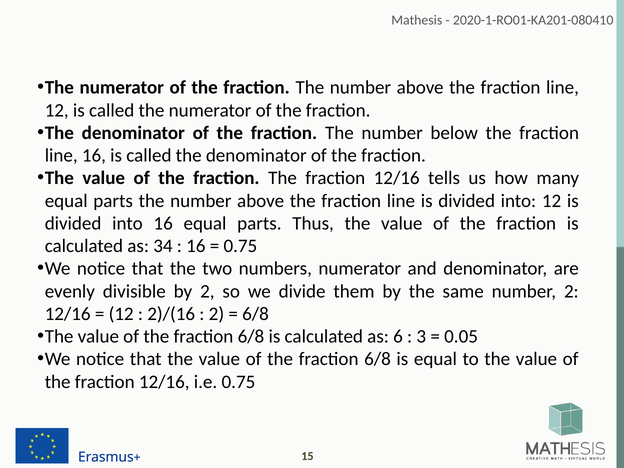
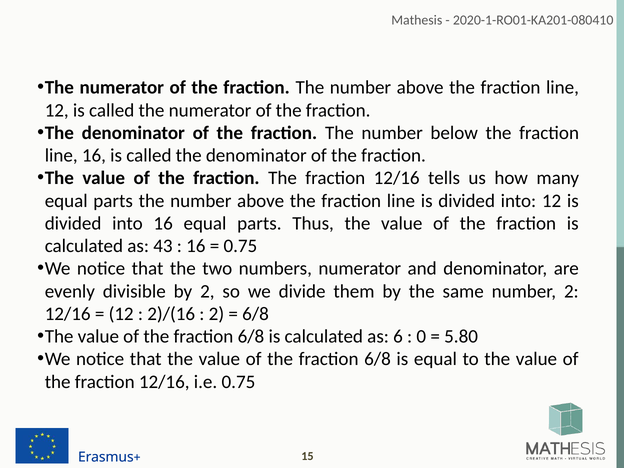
34: 34 -> 43 (163, 246)
3: 3 -> 0 (421, 336)
0.05: 0.05 -> 5.80 (461, 336)
